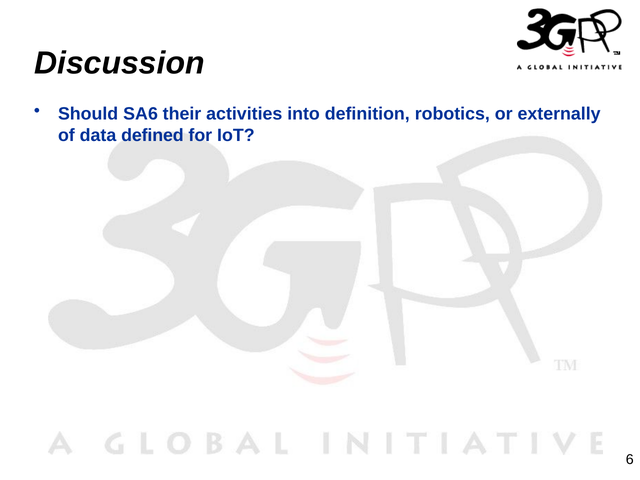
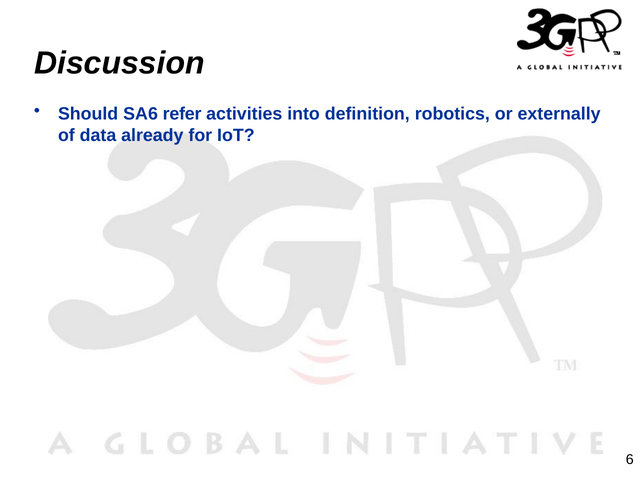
their: their -> refer (182, 114)
defined: defined -> already (152, 135)
